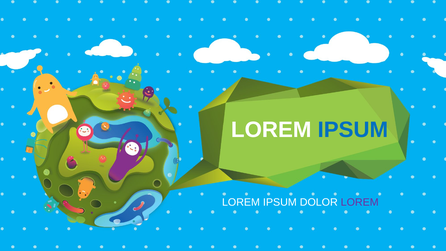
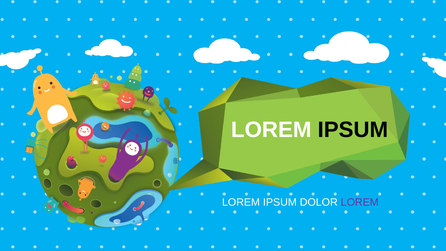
IPSUM colour: blue -> black (353, 130)
